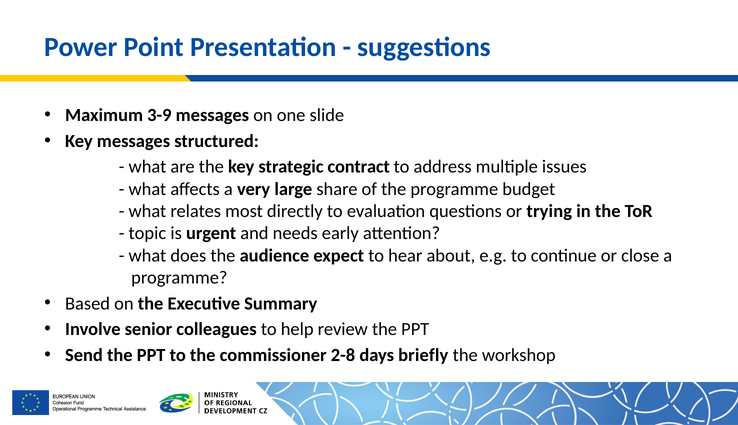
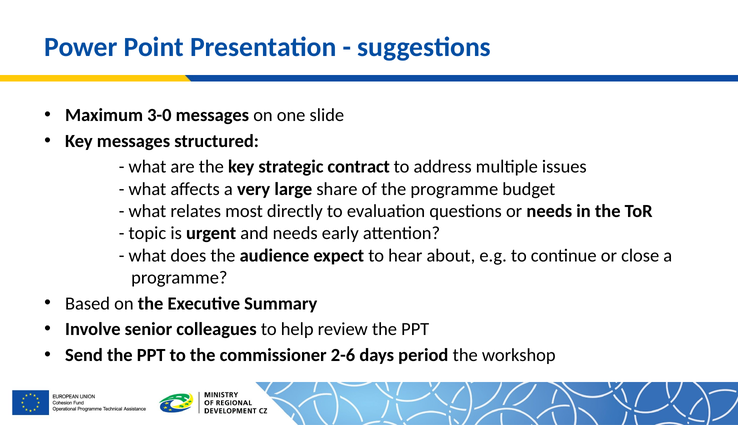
3-9: 3-9 -> 3-0 (159, 115)
or trying: trying -> needs (549, 211)
2-8: 2-8 -> 2-6 (343, 355)
briefly: briefly -> period (423, 355)
